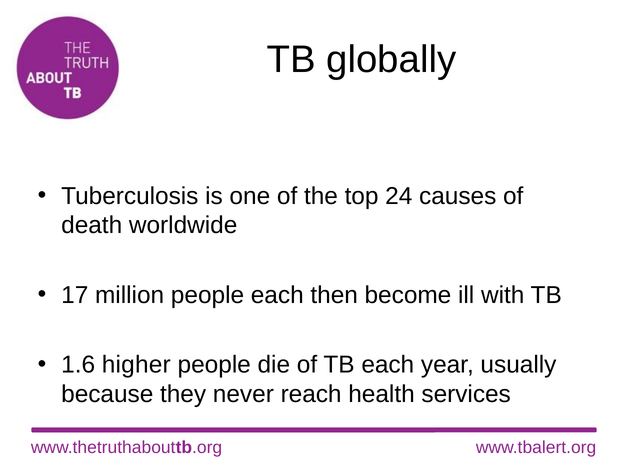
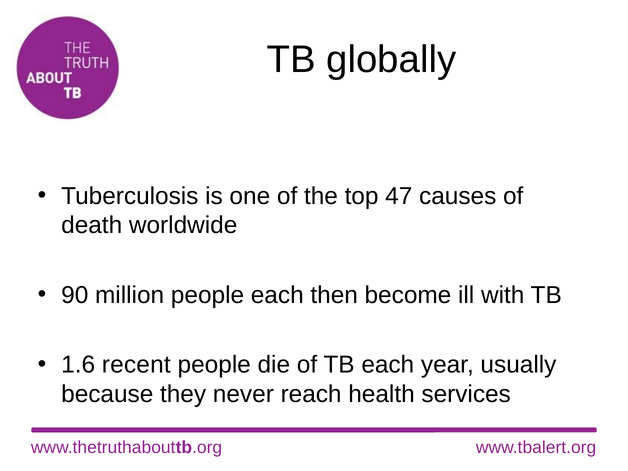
24: 24 -> 47 (399, 196)
17: 17 -> 90 (75, 295)
higher: higher -> recent (136, 365)
